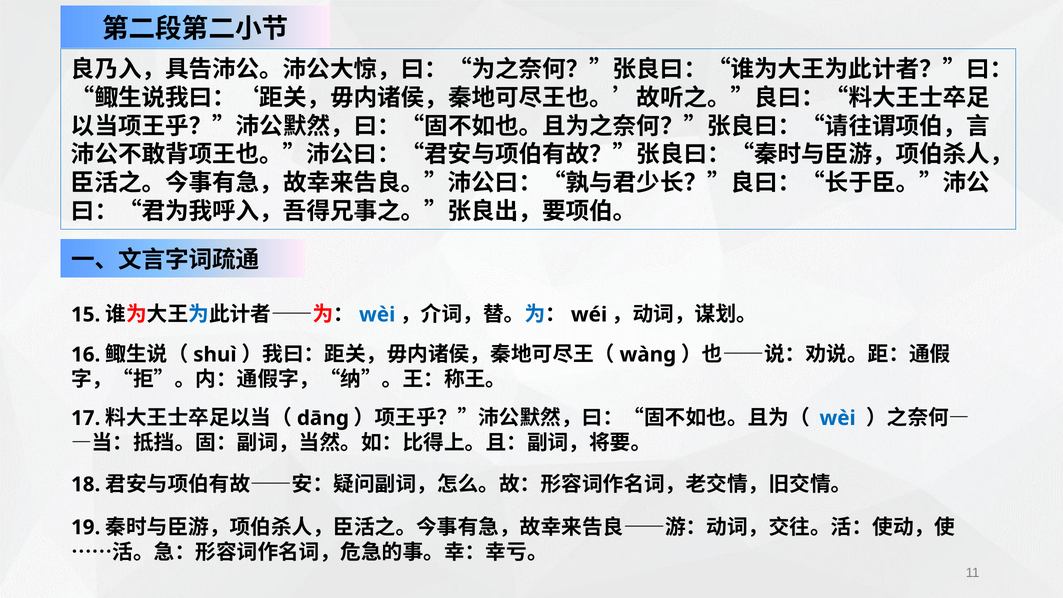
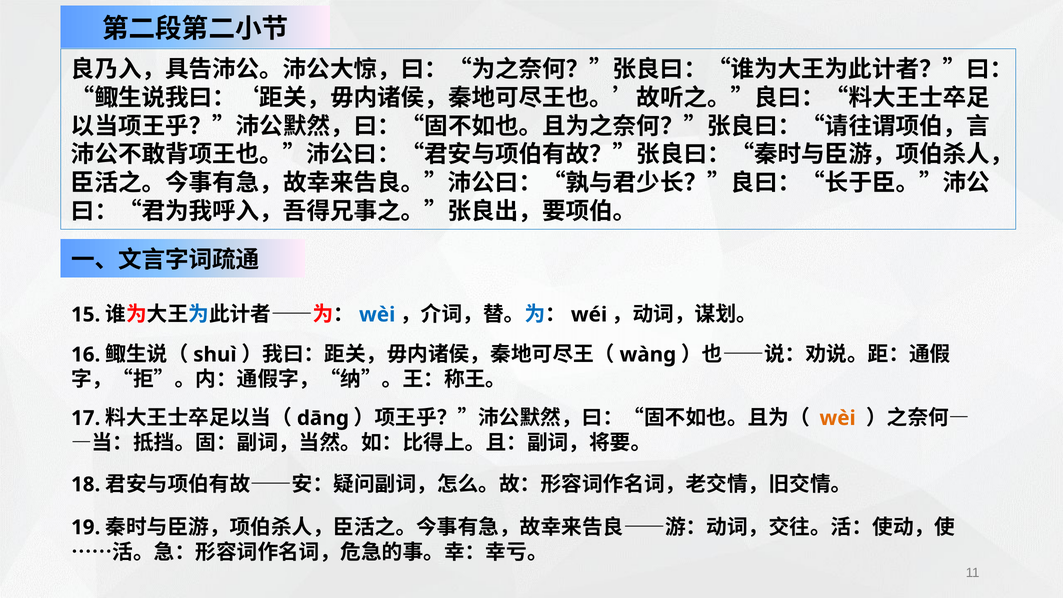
wèi colour: blue -> orange (838, 418)
